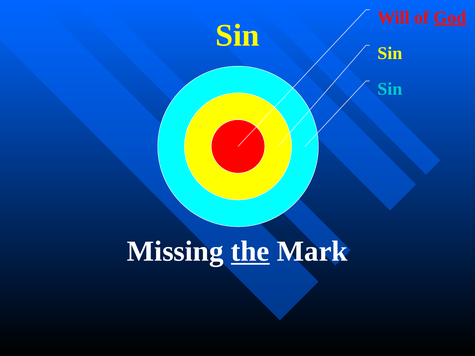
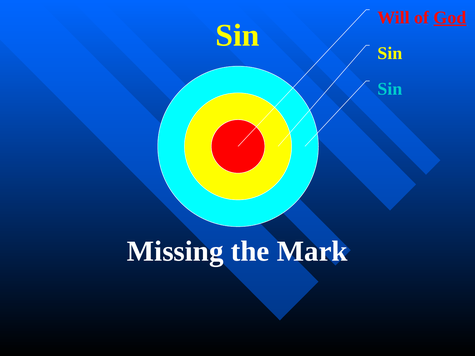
the underline: present -> none (250, 251)
